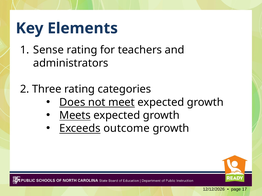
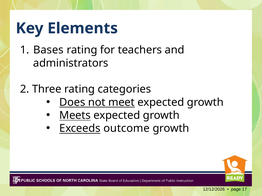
Sense: Sense -> Bases (48, 50)
